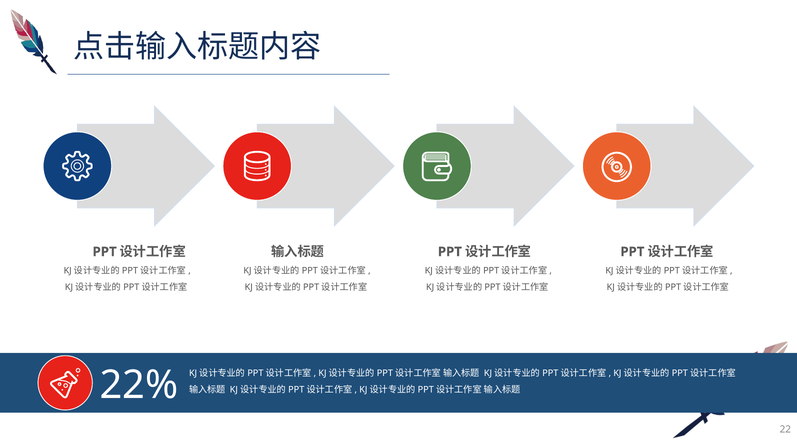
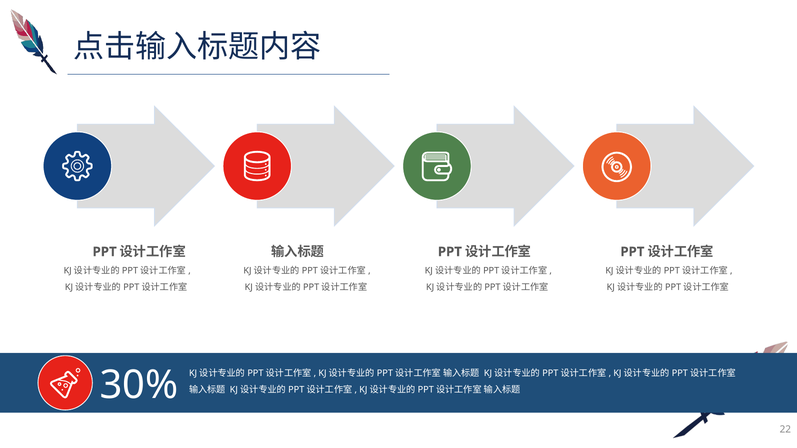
22%: 22% -> 30% (139, 386)
